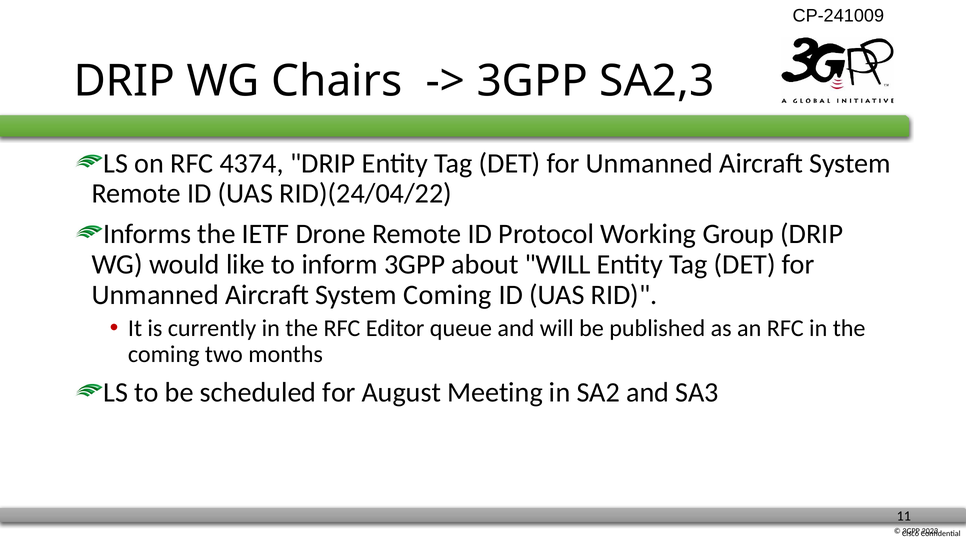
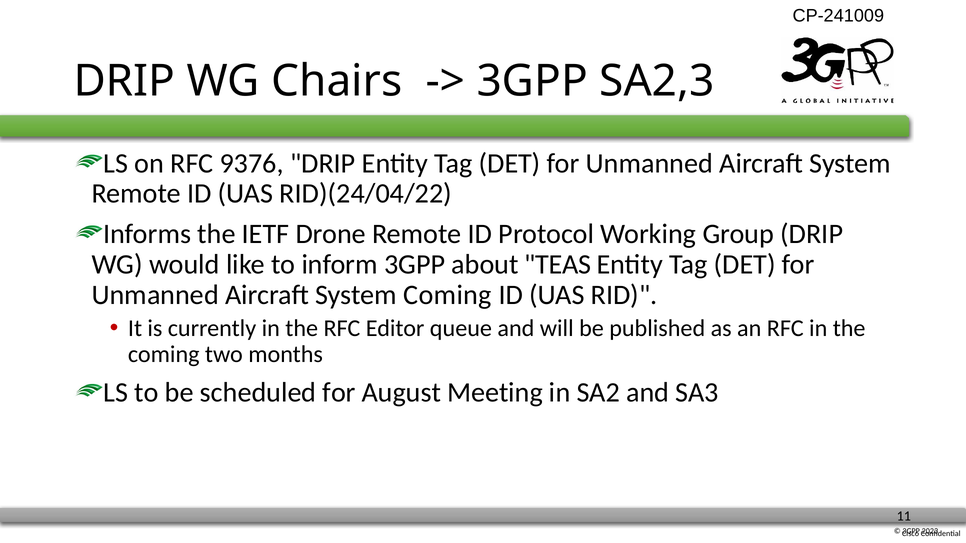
4374: 4374 -> 9376 (252, 163)
about WILL: WILL -> TEAS (558, 265)
